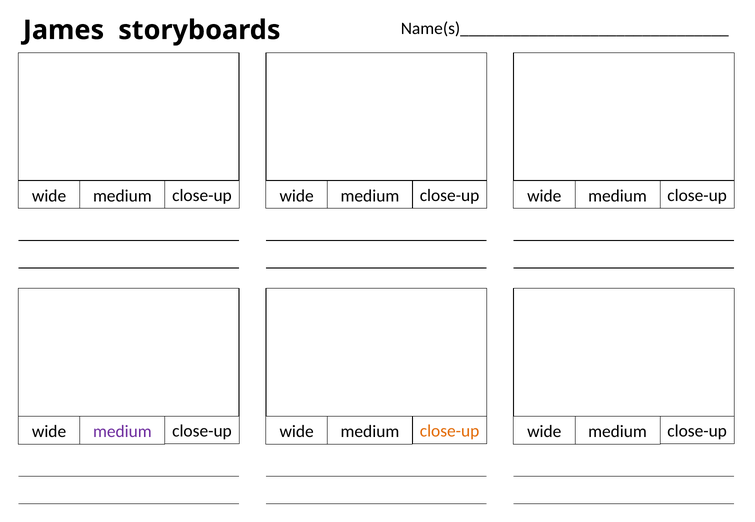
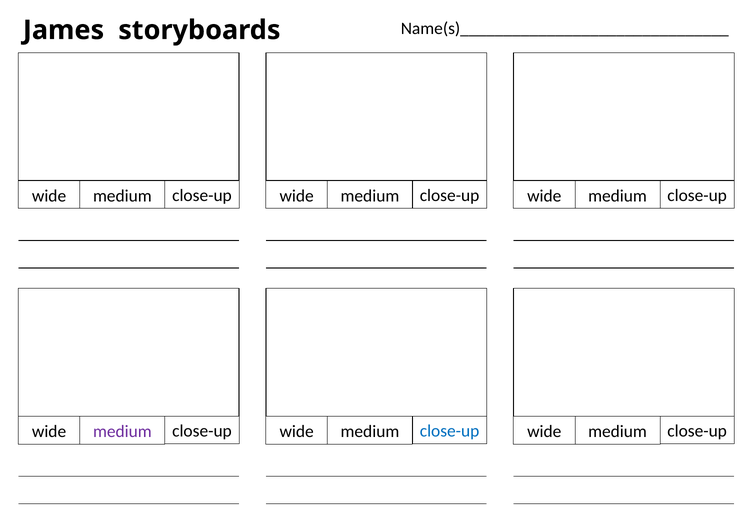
close-up colour: orange -> blue (450, 432)
